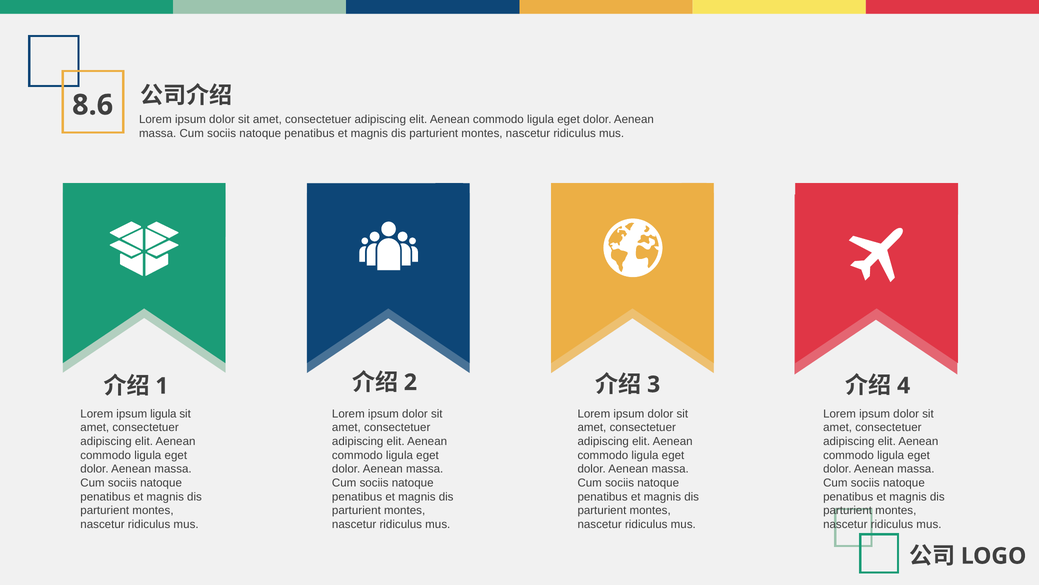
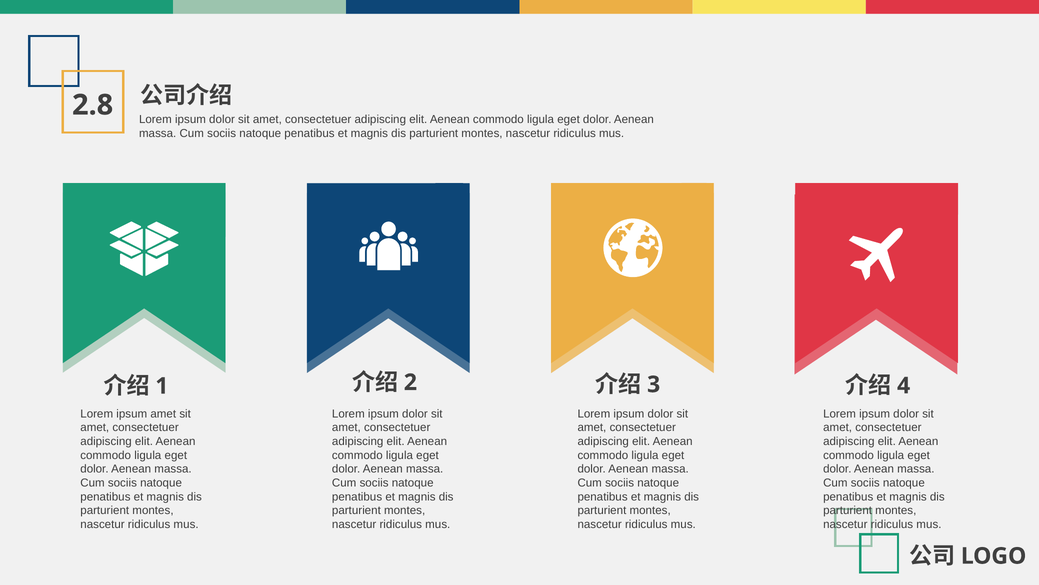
8.6: 8.6 -> 2.8 (93, 105)
ipsum ligula: ligula -> amet (163, 413)
